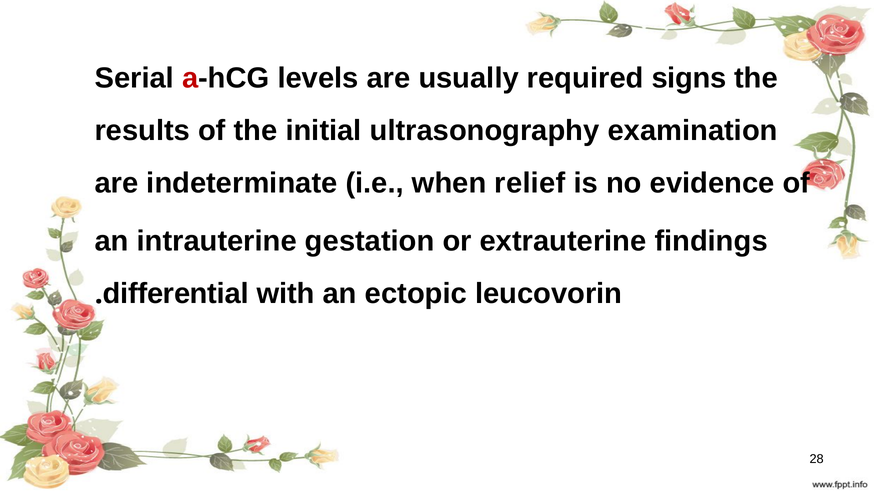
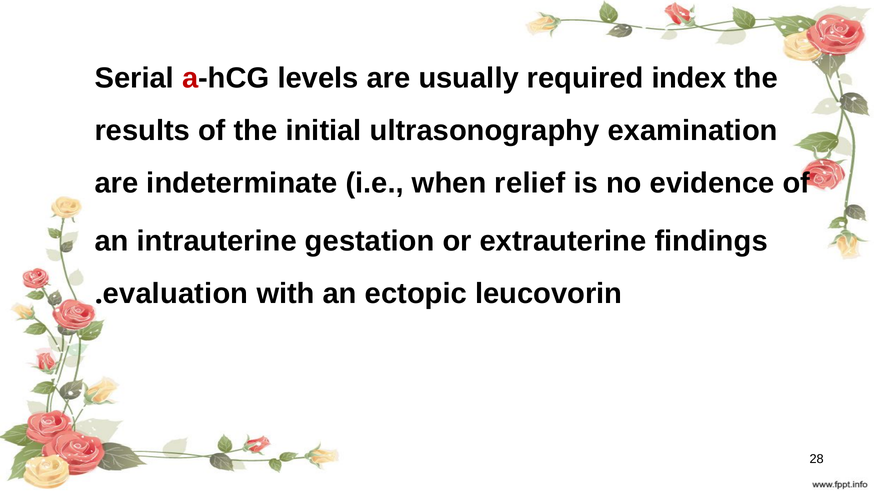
signs: signs -> index (689, 78)
differential: differential -> evaluation (176, 294)
